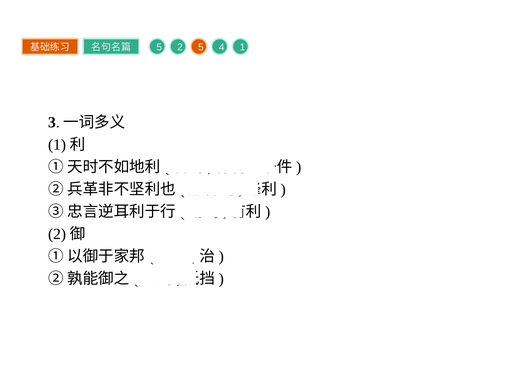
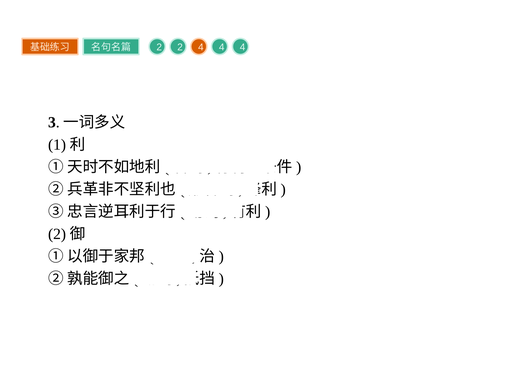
5: 5 -> 2 (159, 47)
2 5: 5 -> 4 (201, 47)
1: 1 -> 4 (243, 47)
